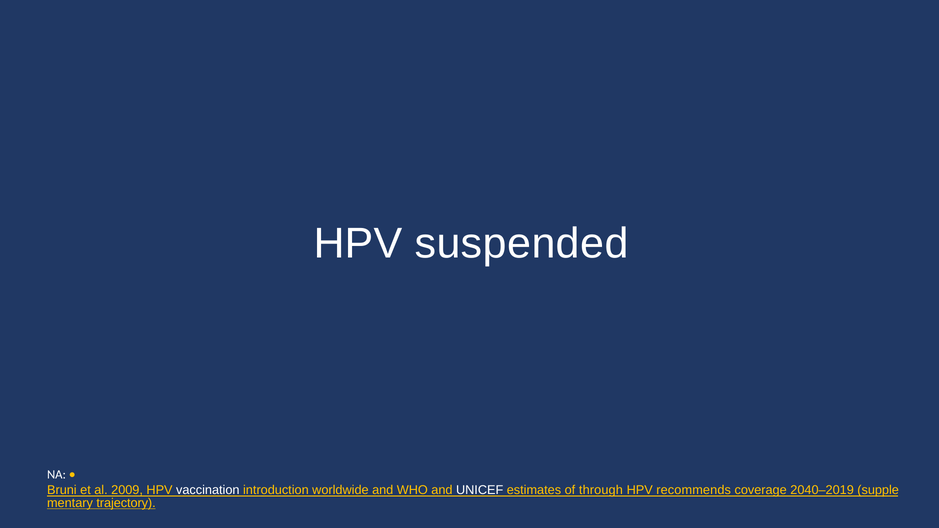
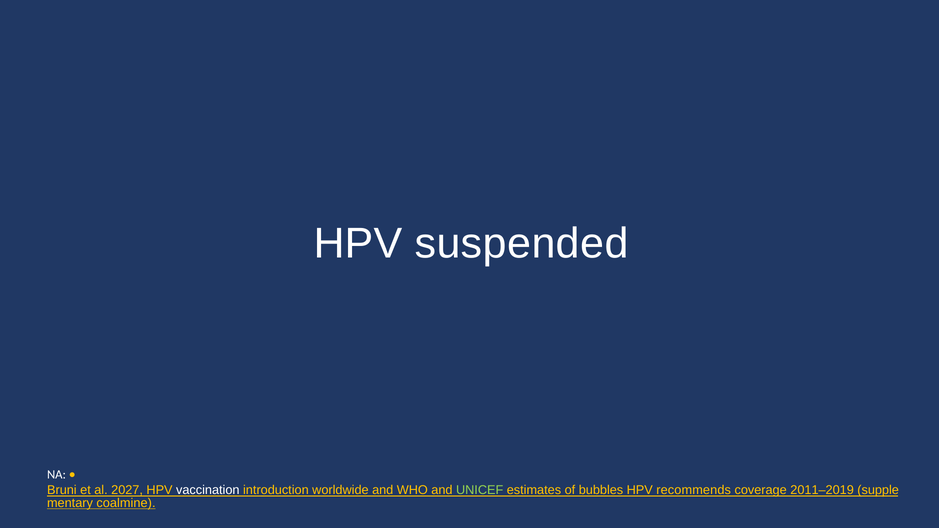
2009: 2009 -> 2027 (127, 490)
UNICEF colour: white -> light green (480, 490)
through: through -> bubbles (601, 490)
2040–2019: 2040–2019 -> 2011–2019 (822, 490)
trajectory: trajectory -> coalmine (126, 503)
